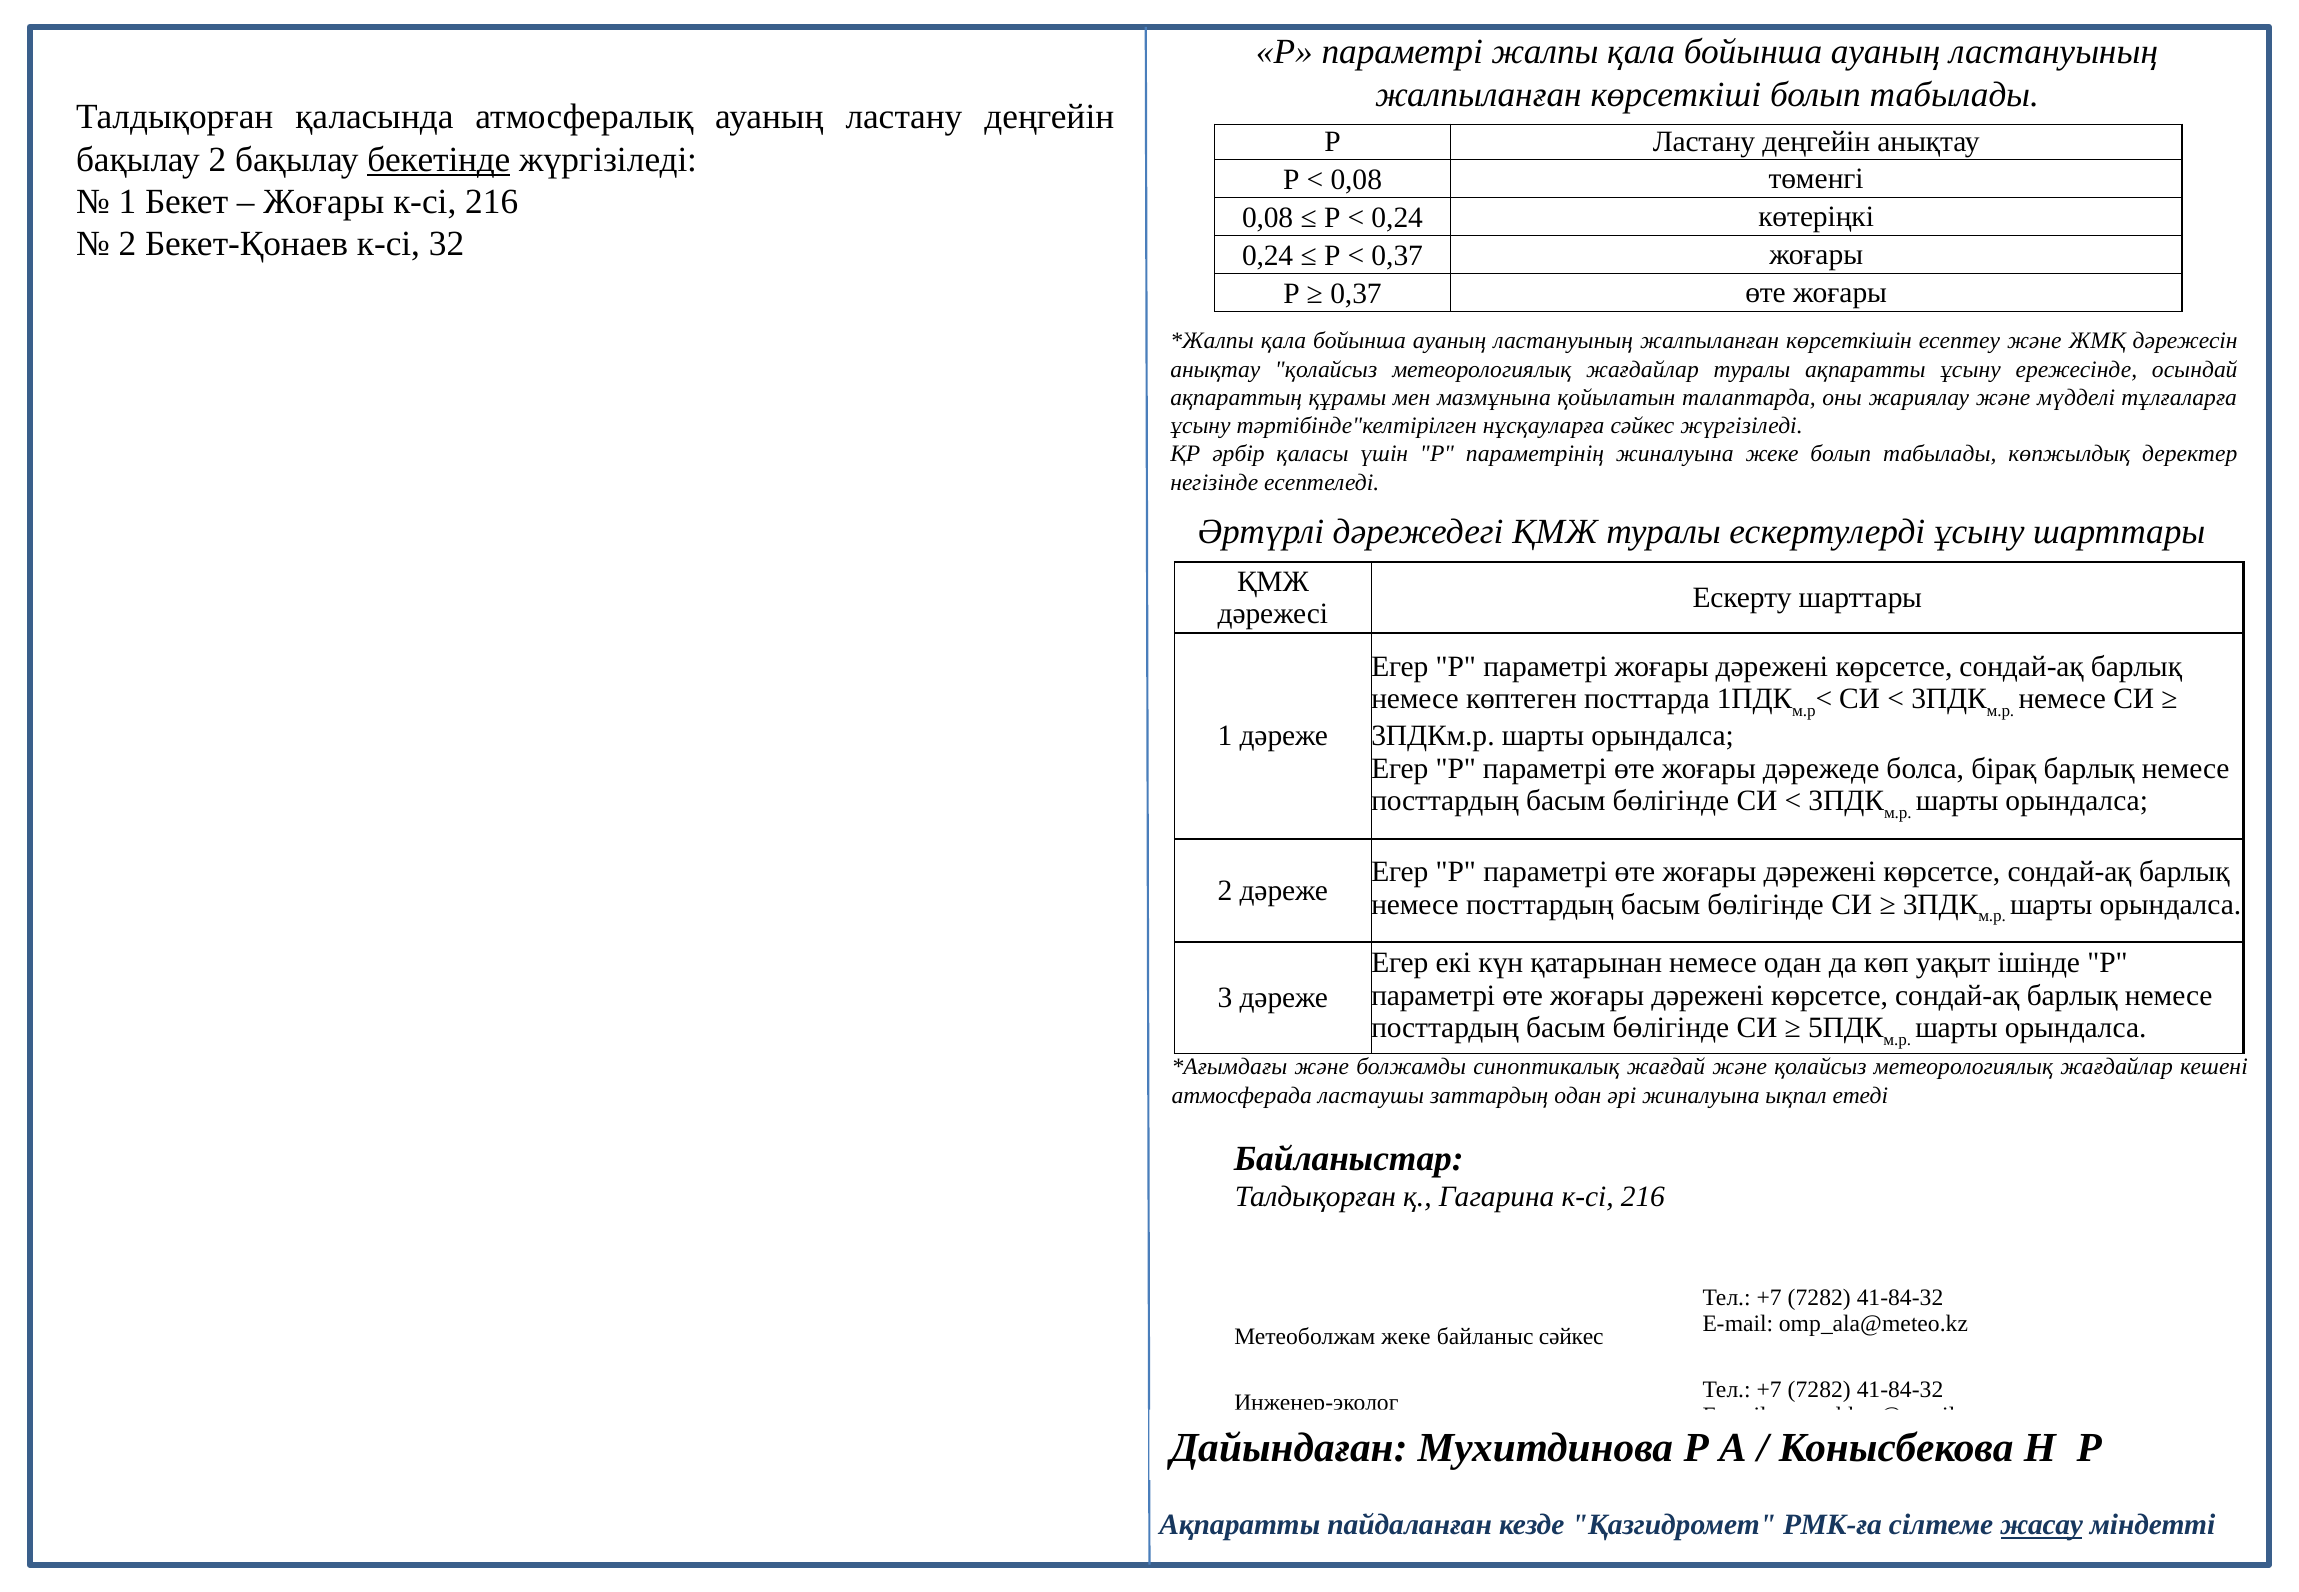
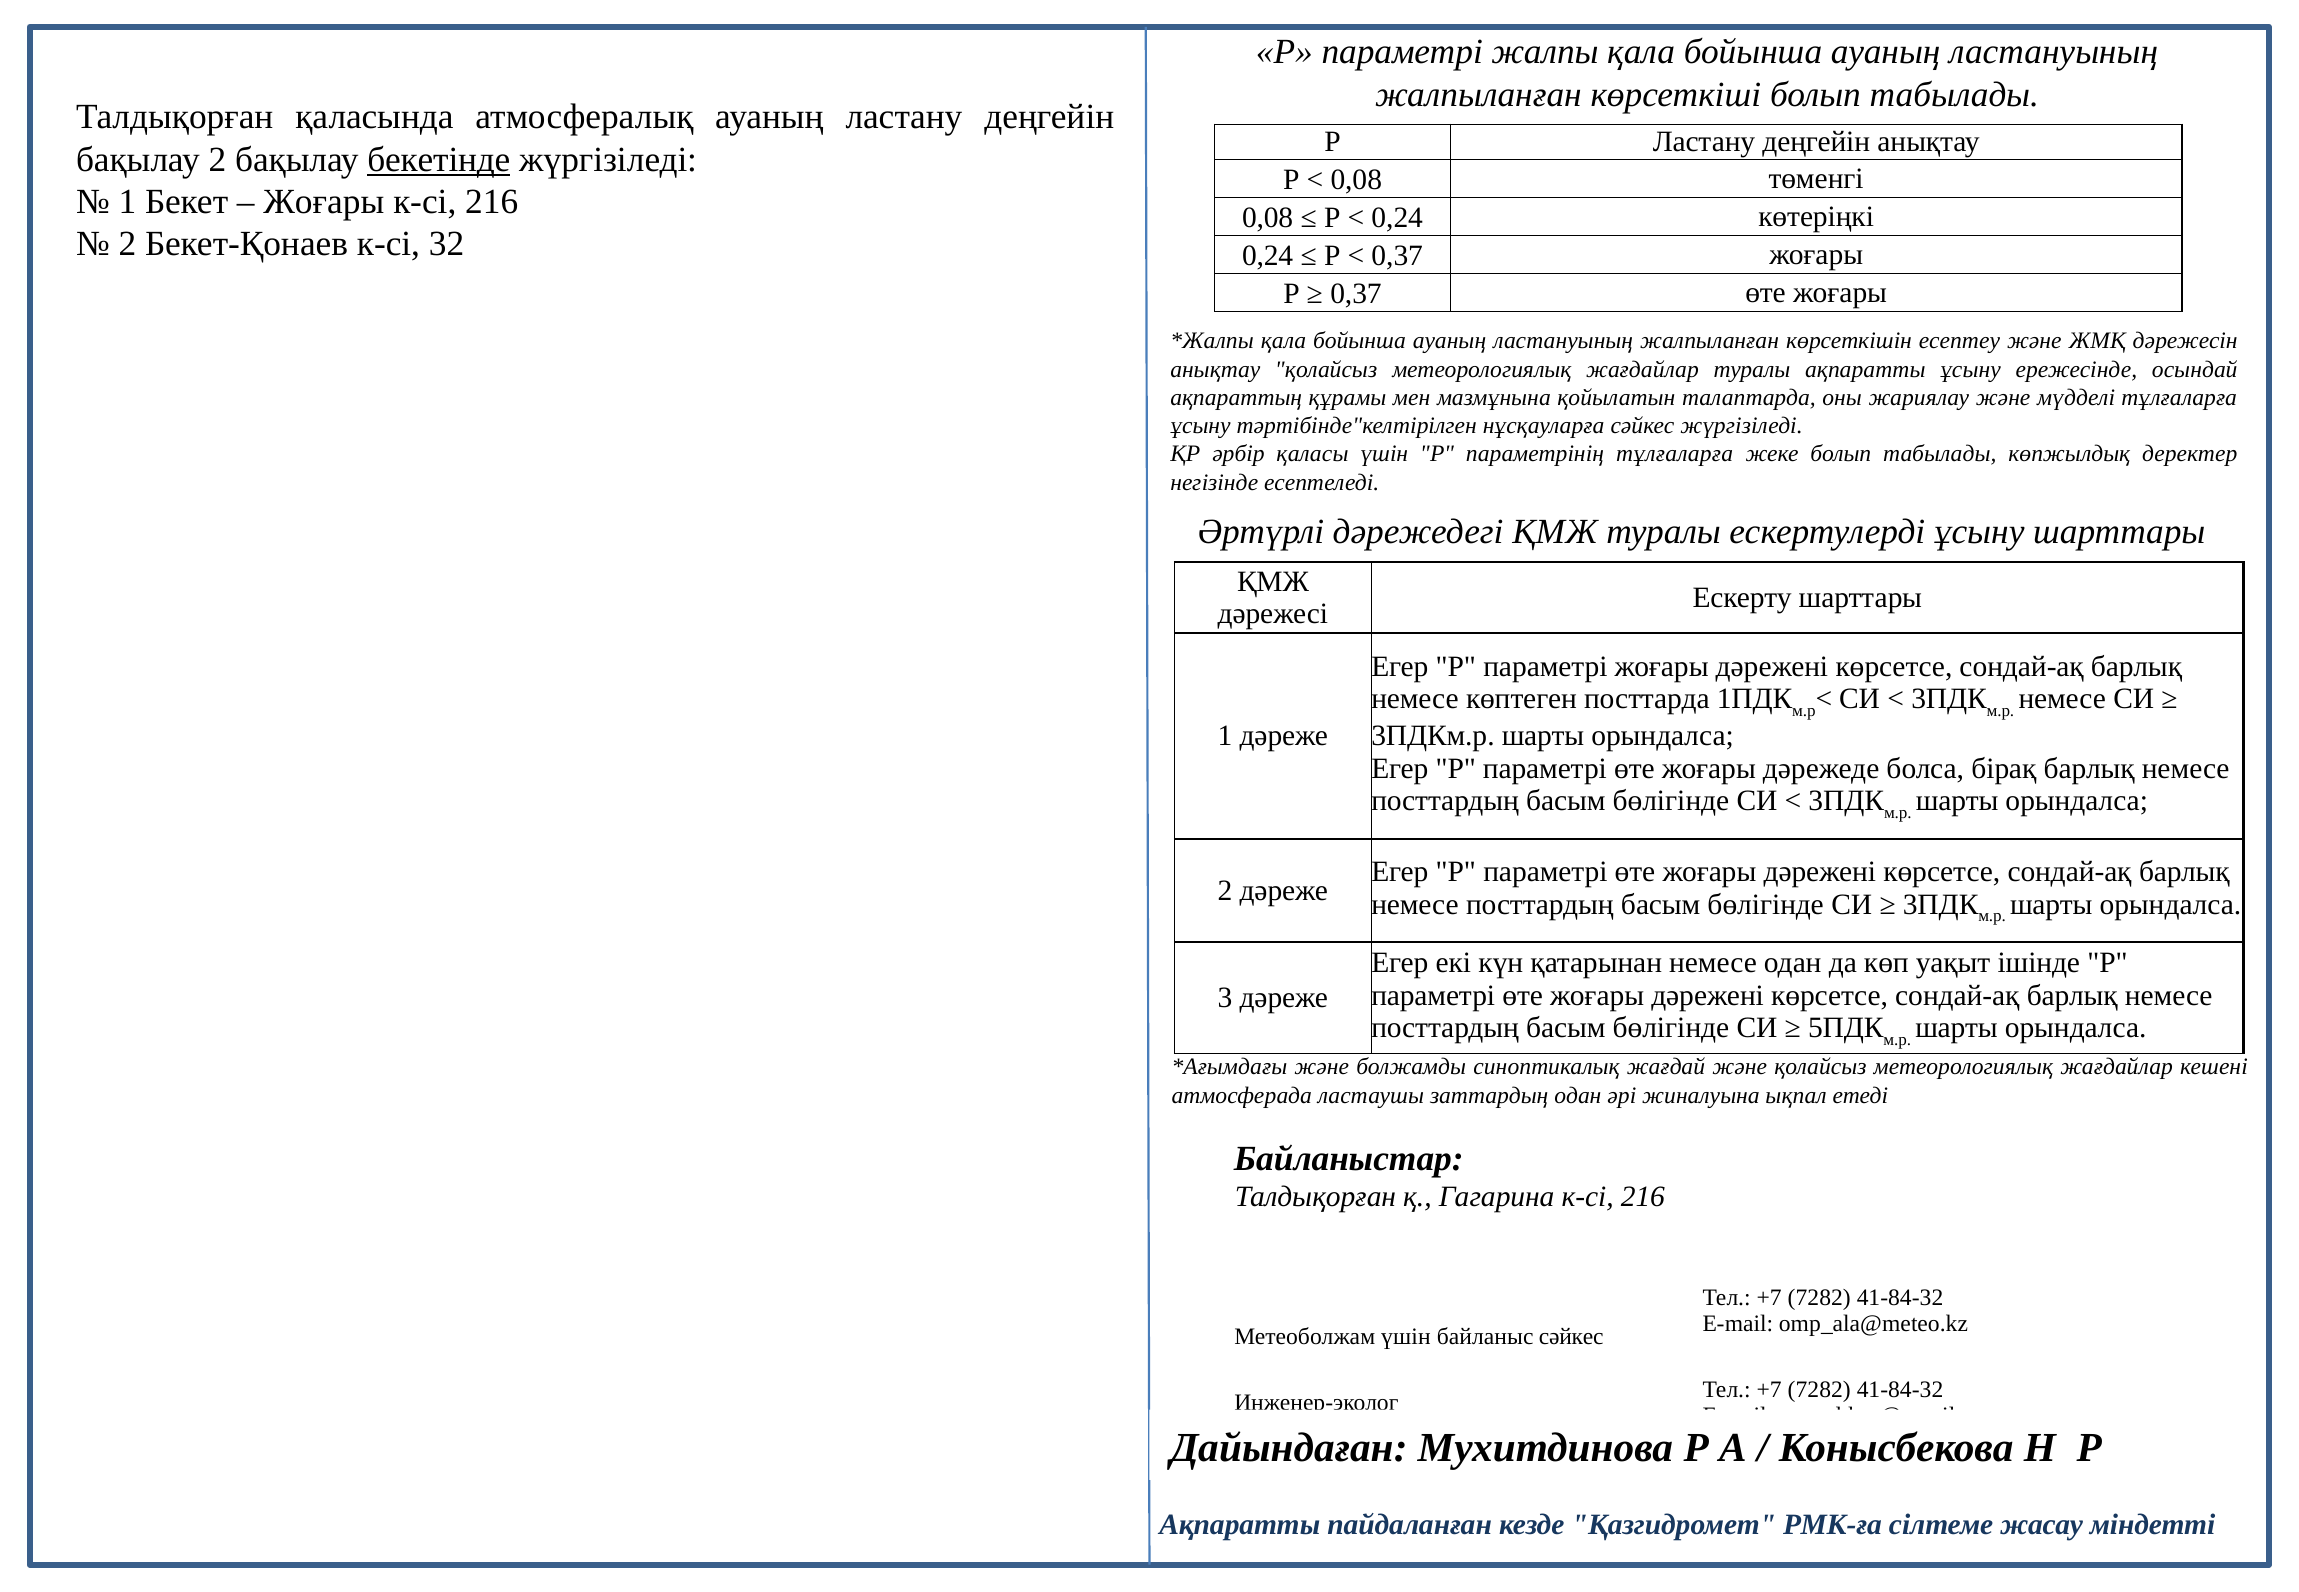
параметрінің жиналуына: жиналуына -> тұлғаларға (1675, 454)
Метеоболжам жеке: жеке -> үшін (1406, 1337)
жасау underline: present -> none (2042, 1525)
